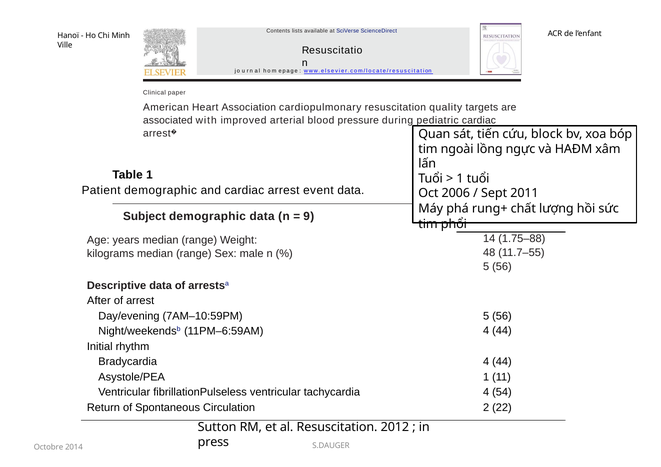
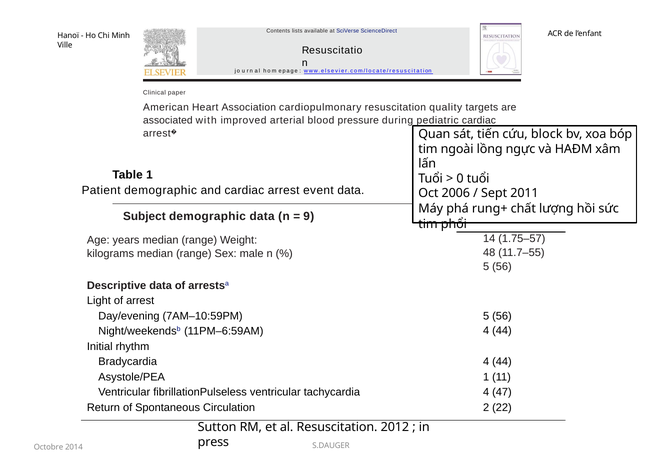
1: 1 -> 0 (460, 179)
1.75–88: 1.75–88 -> 1.75–57 (522, 239)
After: After -> Light (99, 301)
54: 54 -> 47 (502, 392)
